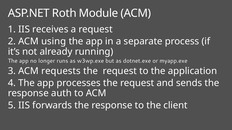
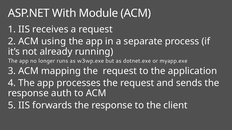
Roth: Roth -> With (64, 13)
requests: requests -> mapping (61, 71)
